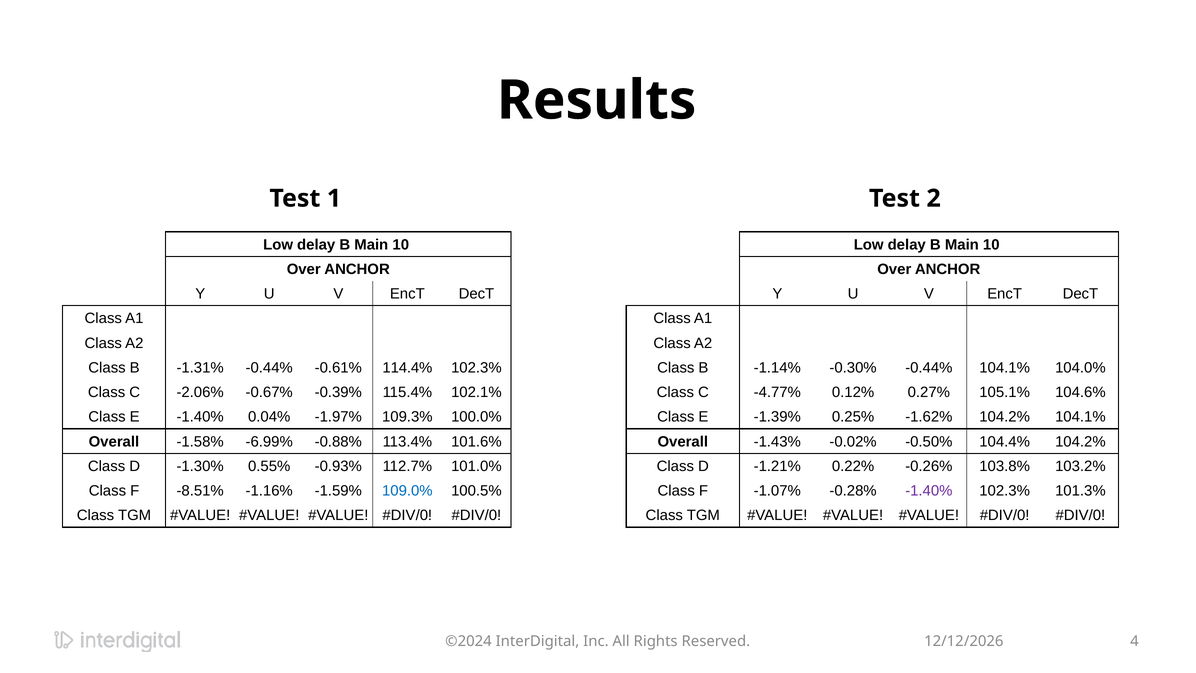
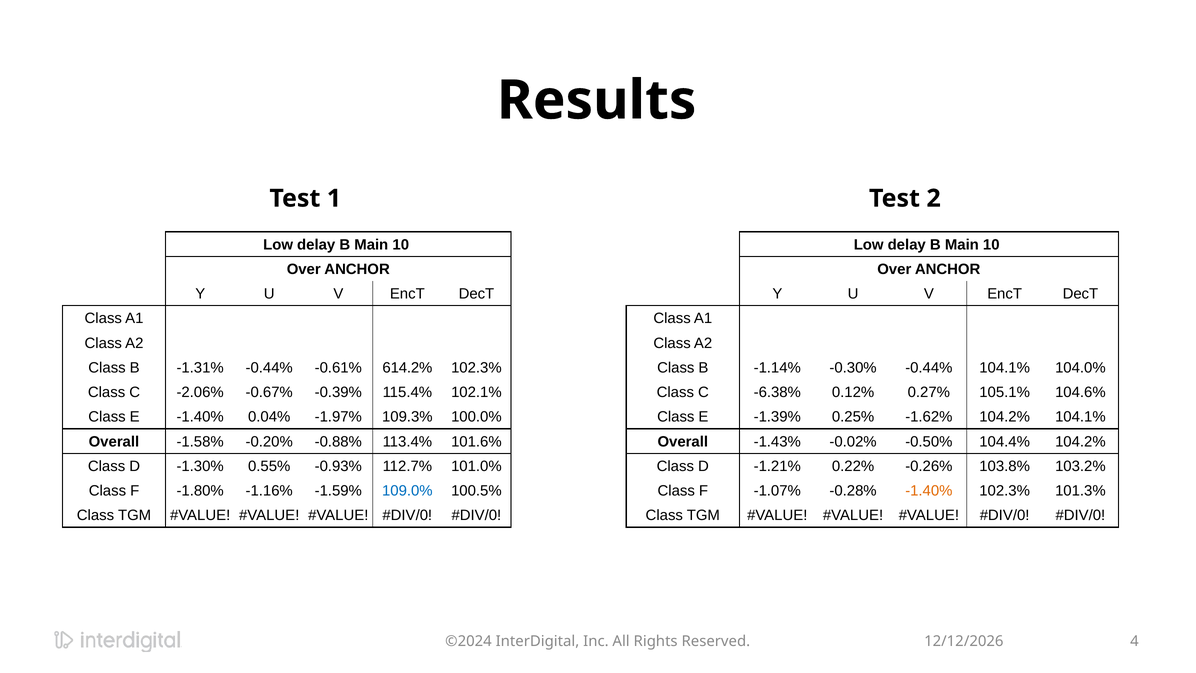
114.4%: 114.4% -> 614.2% (407, 368)
-4.77%: -4.77% -> -6.38% (777, 392)
-6.99%: -6.99% -> -0.20% (269, 441)
-8.51%: -8.51% -> -1.80% (200, 491)
-1.40% colour: purple -> orange (929, 491)
